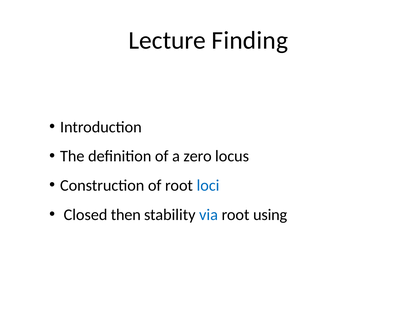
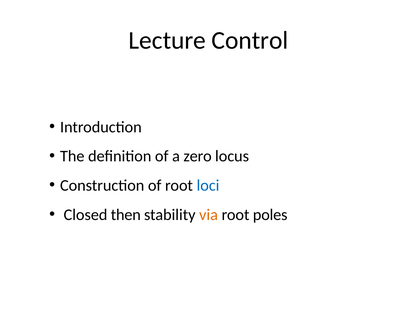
Finding: Finding -> Control (250, 40)
via colour: blue -> orange (209, 215)
using: using -> poles (270, 215)
